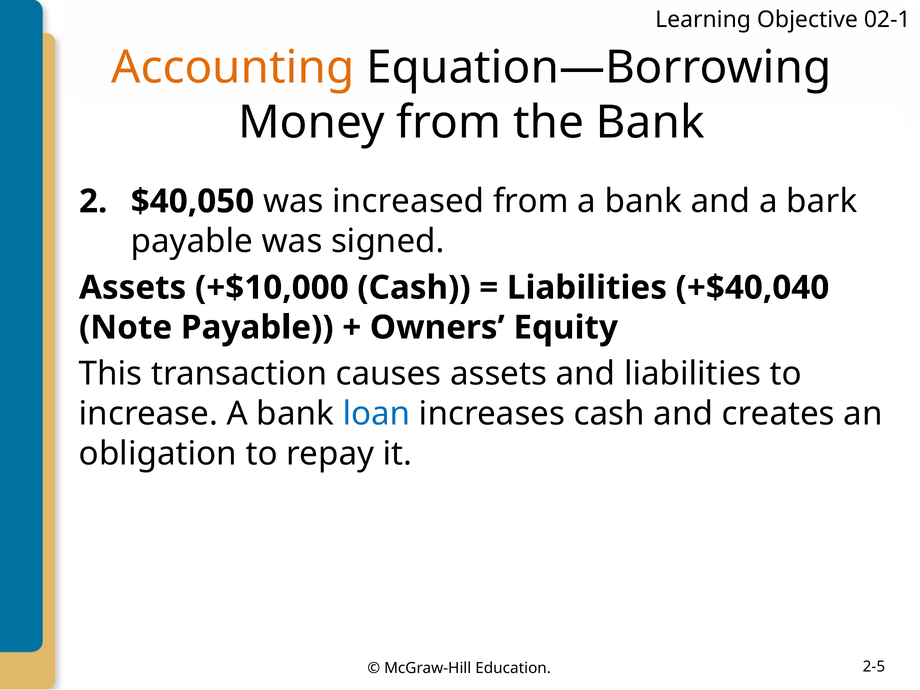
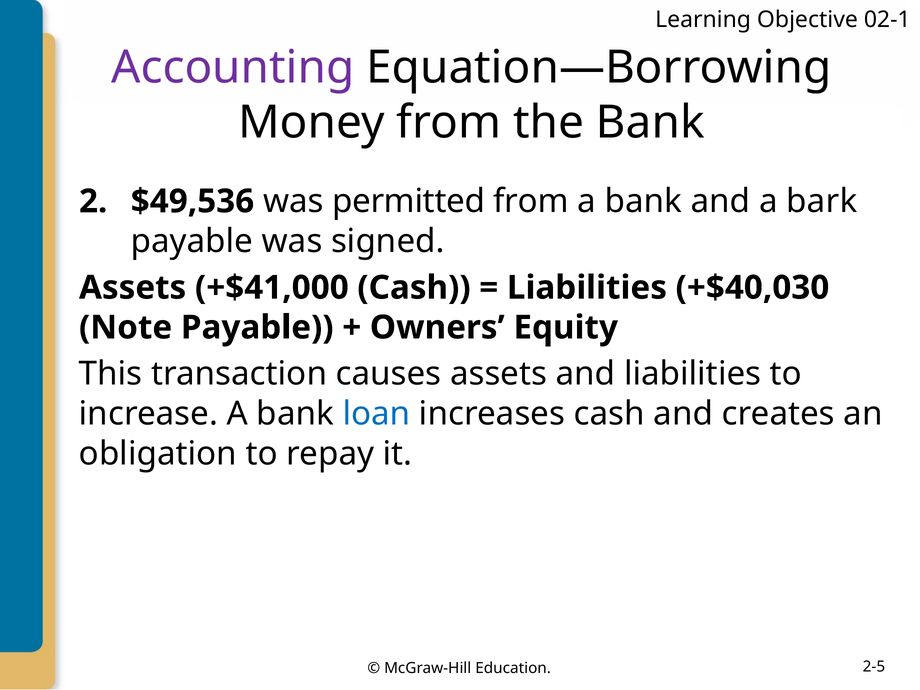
Accounting colour: orange -> purple (233, 68)
$40,050: $40,050 -> $49,536 (192, 201)
increased: increased -> permitted (409, 201)
+$10,000: +$10,000 -> +$41,000 (272, 288)
+$40,040: +$40,040 -> +$40,030 (752, 288)
